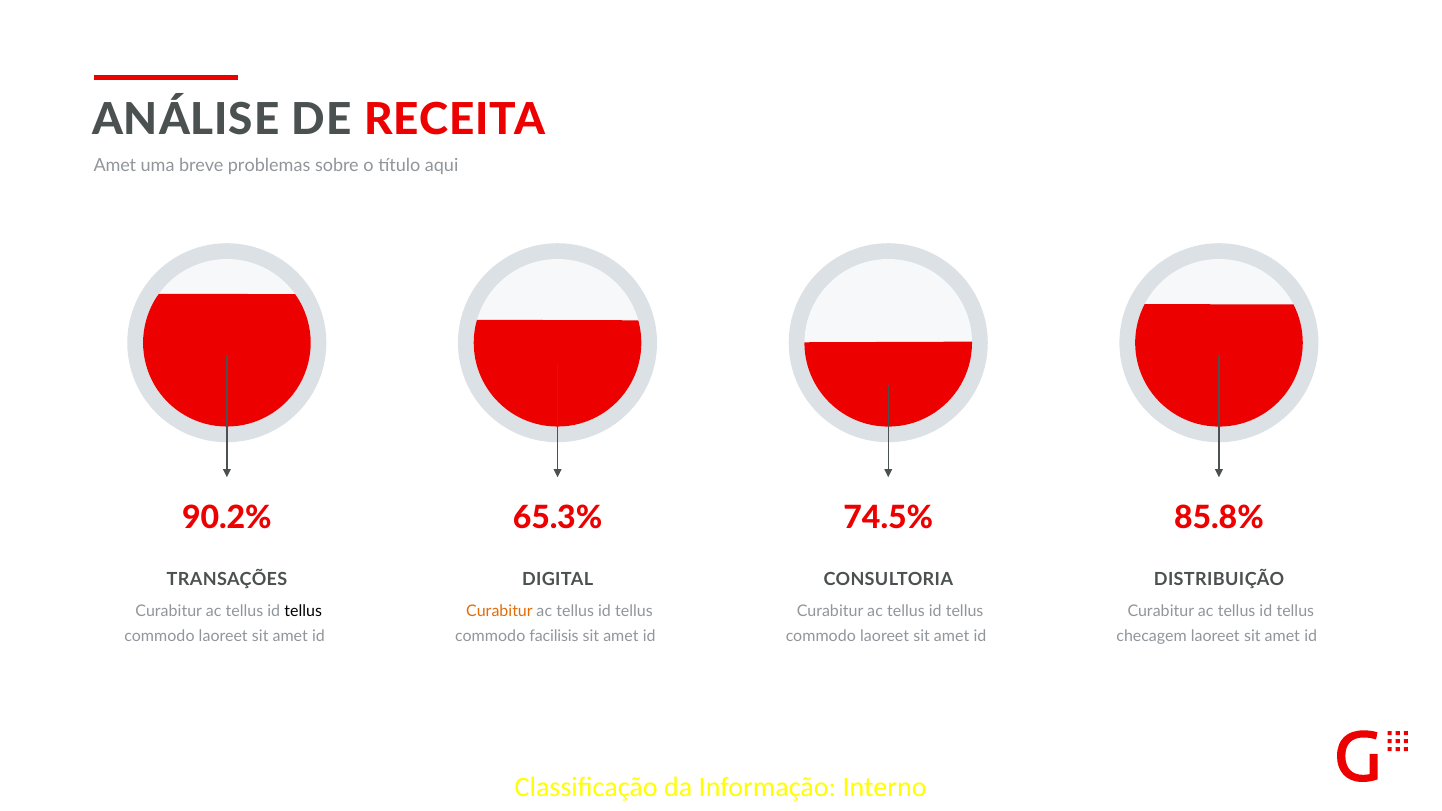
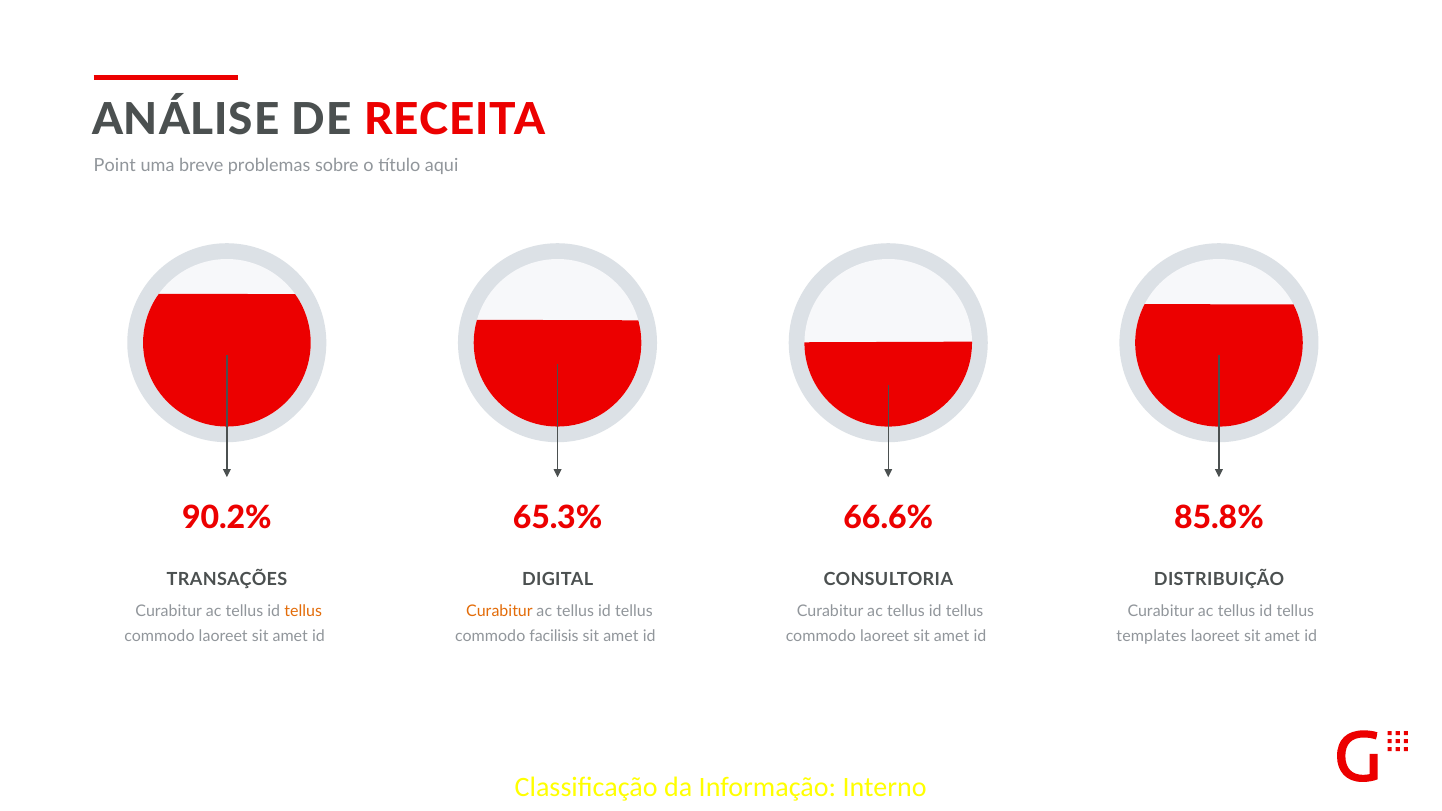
Amet: Amet -> Point (115, 166)
74.5%: 74.5% -> 66.6% (888, 518)
tellus colour: black -> orange (303, 611)
checagem: checagem -> templates (1152, 636)
